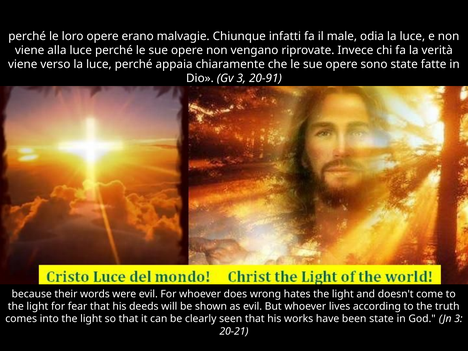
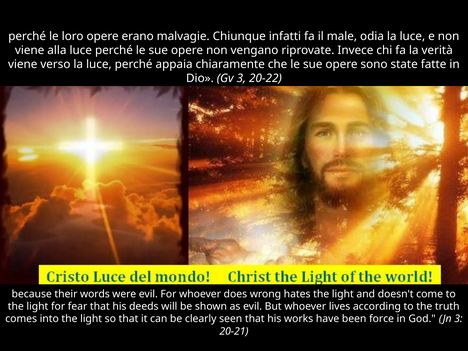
20-91: 20-91 -> 20-22 (265, 78)
been state: state -> force (382, 319)
